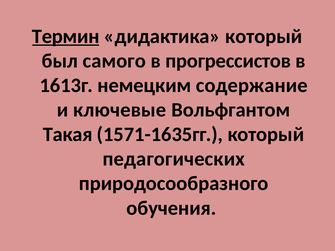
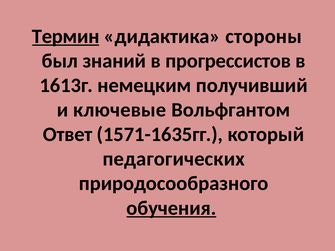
дидактика который: который -> стороны (264, 36)
самого: самого -> знаний (114, 61)
содержание: содержание -> получивший (252, 85)
Такая: Такая -> Ответ (68, 135)
обучения underline: none -> present (171, 208)
